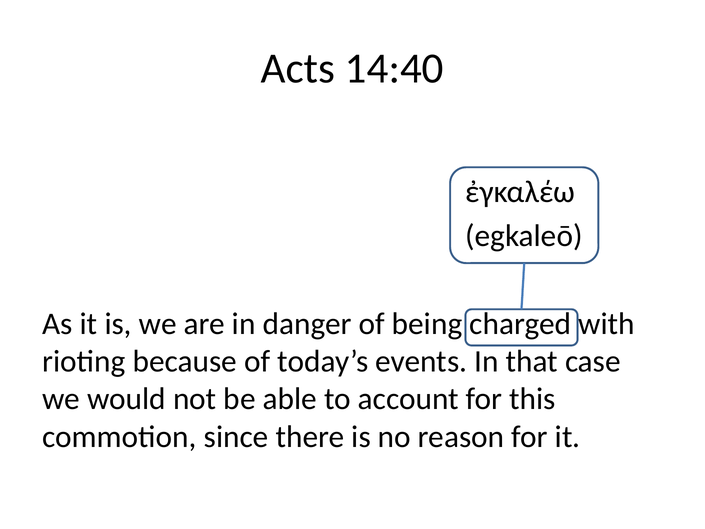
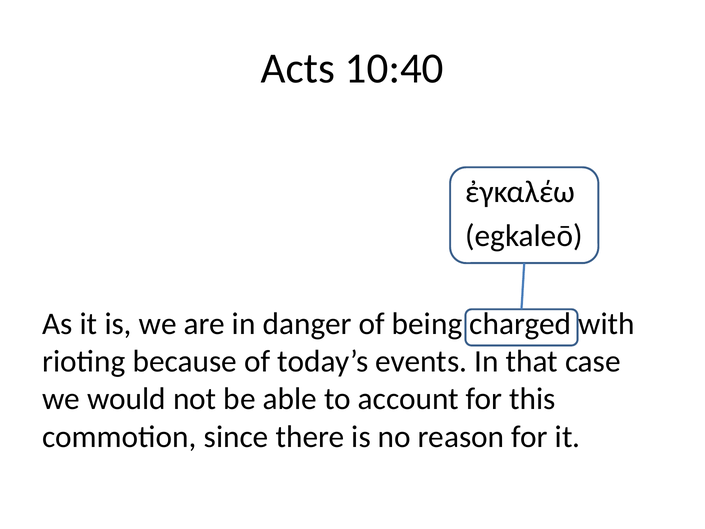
14:40: 14:40 -> 10:40 (394, 68)
